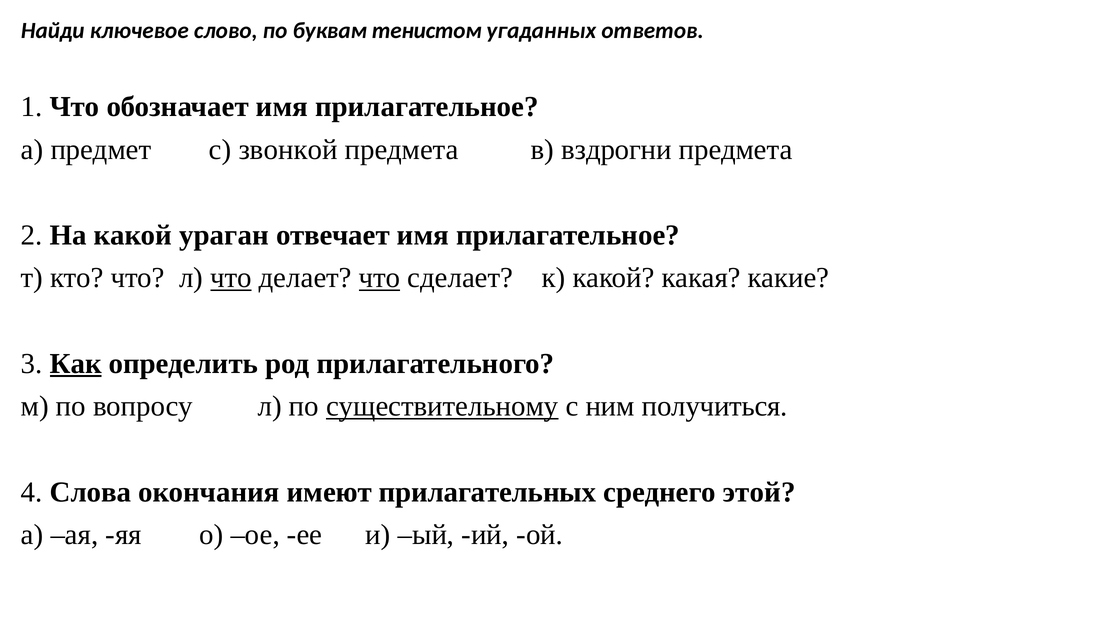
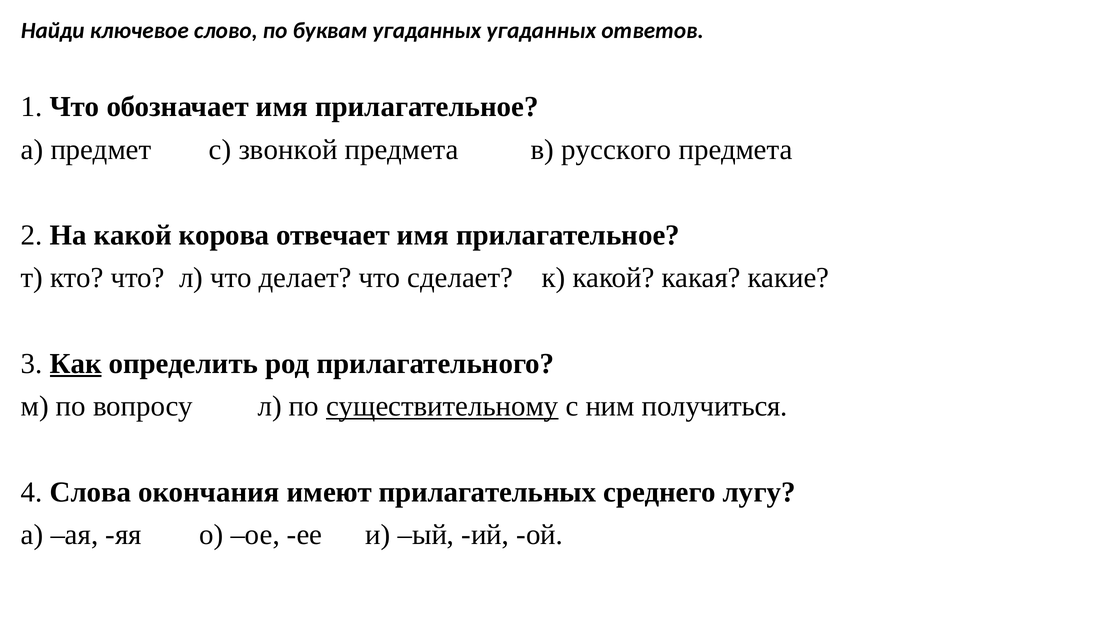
буквам тенистом: тенистом -> угаданных (427, 30)
вздрогни: вздрогни -> русского (616, 149)
ураган: ураган -> корова (224, 235)
что underline: present -> none (231, 278)
что underline: present -> none (380, 278)
этой: этой -> лугу (759, 492)
